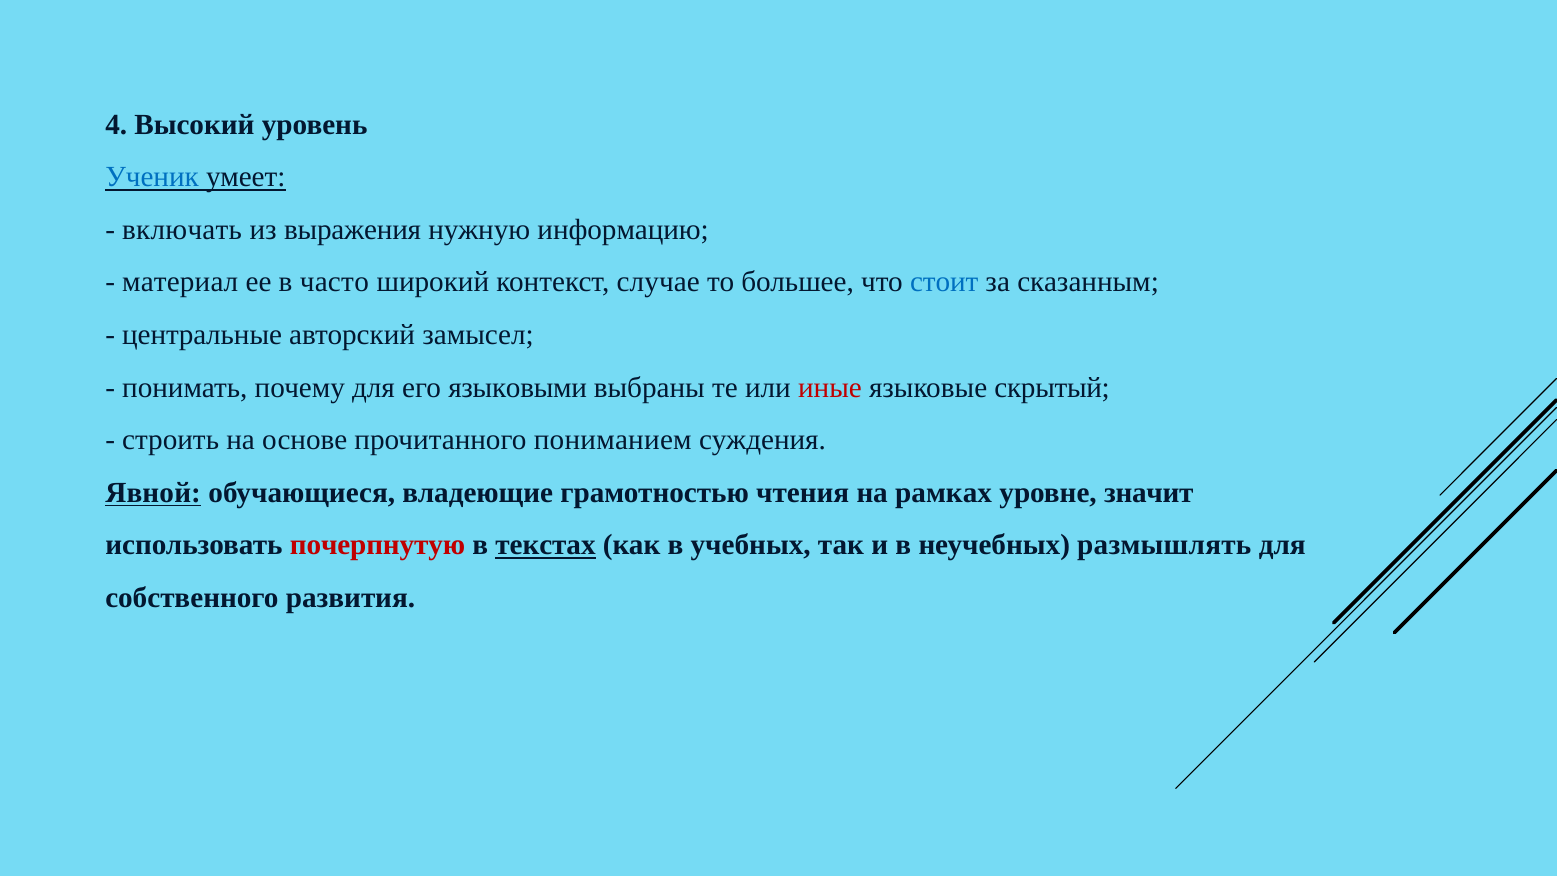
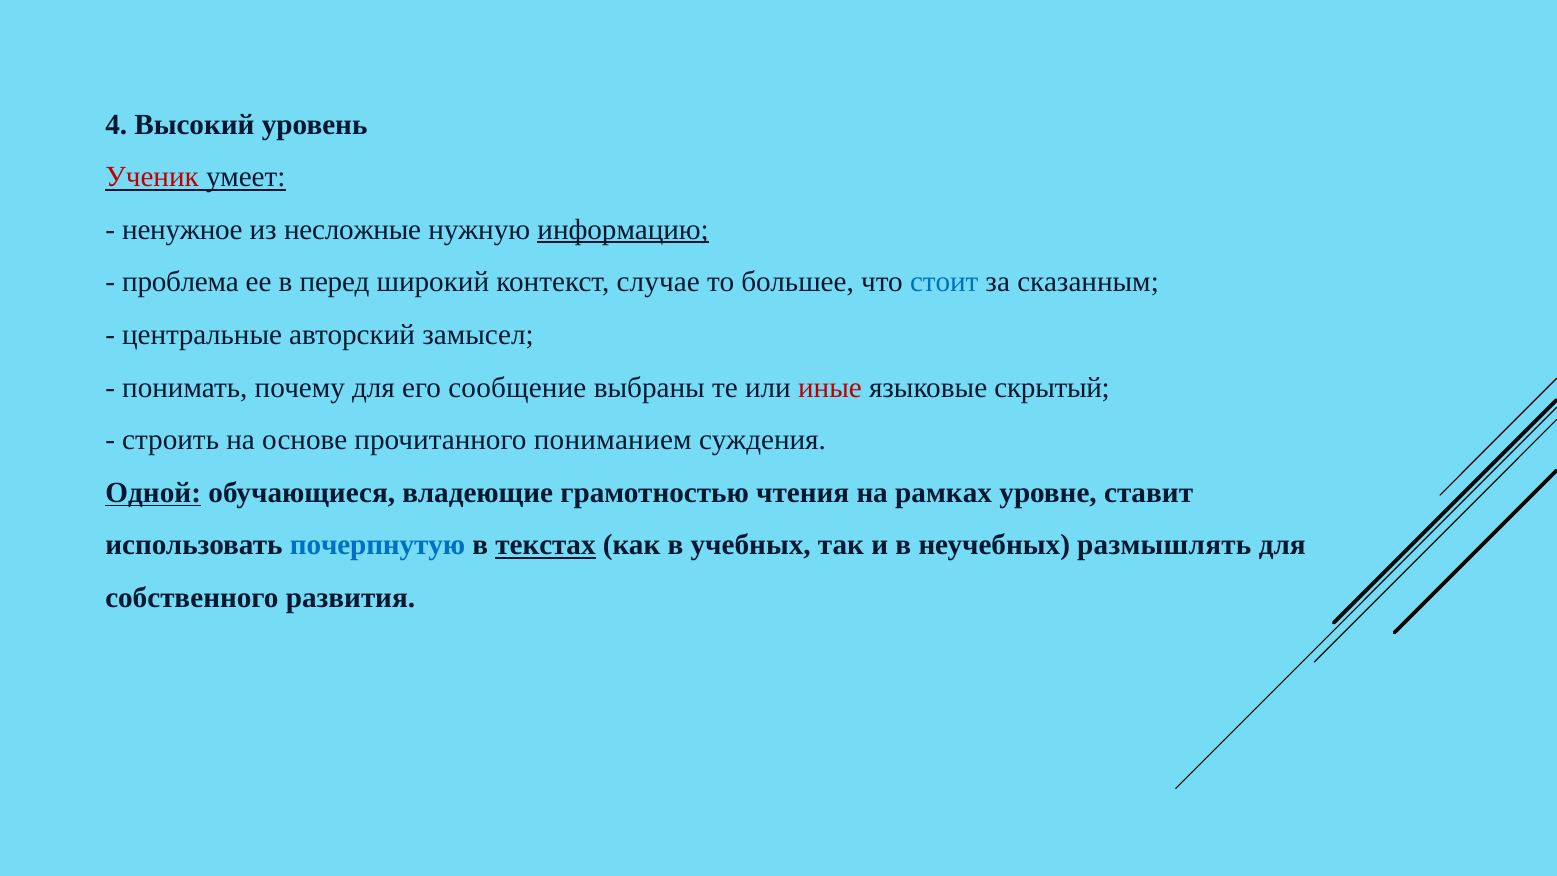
Ученик colour: blue -> red (152, 177)
включать: включать -> ненужное (182, 230)
выражения: выражения -> несложные (353, 230)
информацию underline: none -> present (623, 230)
материал: материал -> проблема (180, 282)
часто: часто -> перед (335, 282)
языковыми: языковыми -> сообщение (517, 387)
Явной: Явной -> Одной (153, 492)
значит: значит -> ставит (1149, 492)
почерпнутую colour: red -> blue (378, 545)
